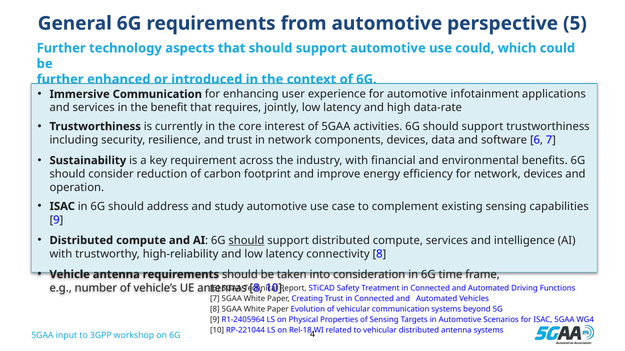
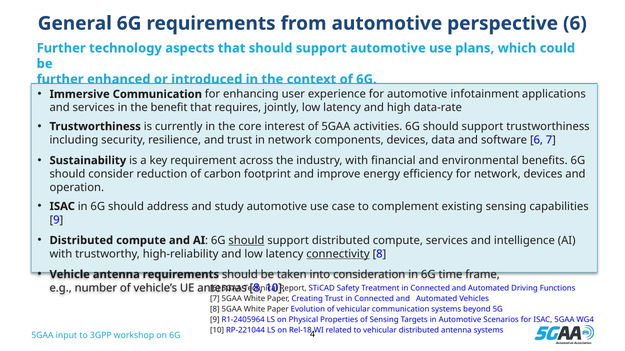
perspective 5: 5 -> 6 (575, 23)
use could: could -> plans (475, 48)
connectivity underline: none -> present (338, 254)
